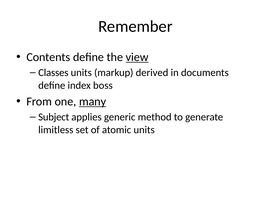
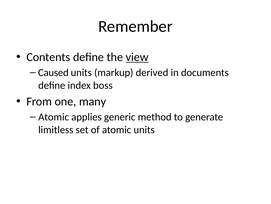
Classes: Classes -> Caused (53, 72)
many underline: present -> none (93, 101)
Subject: Subject -> Atomic (54, 117)
